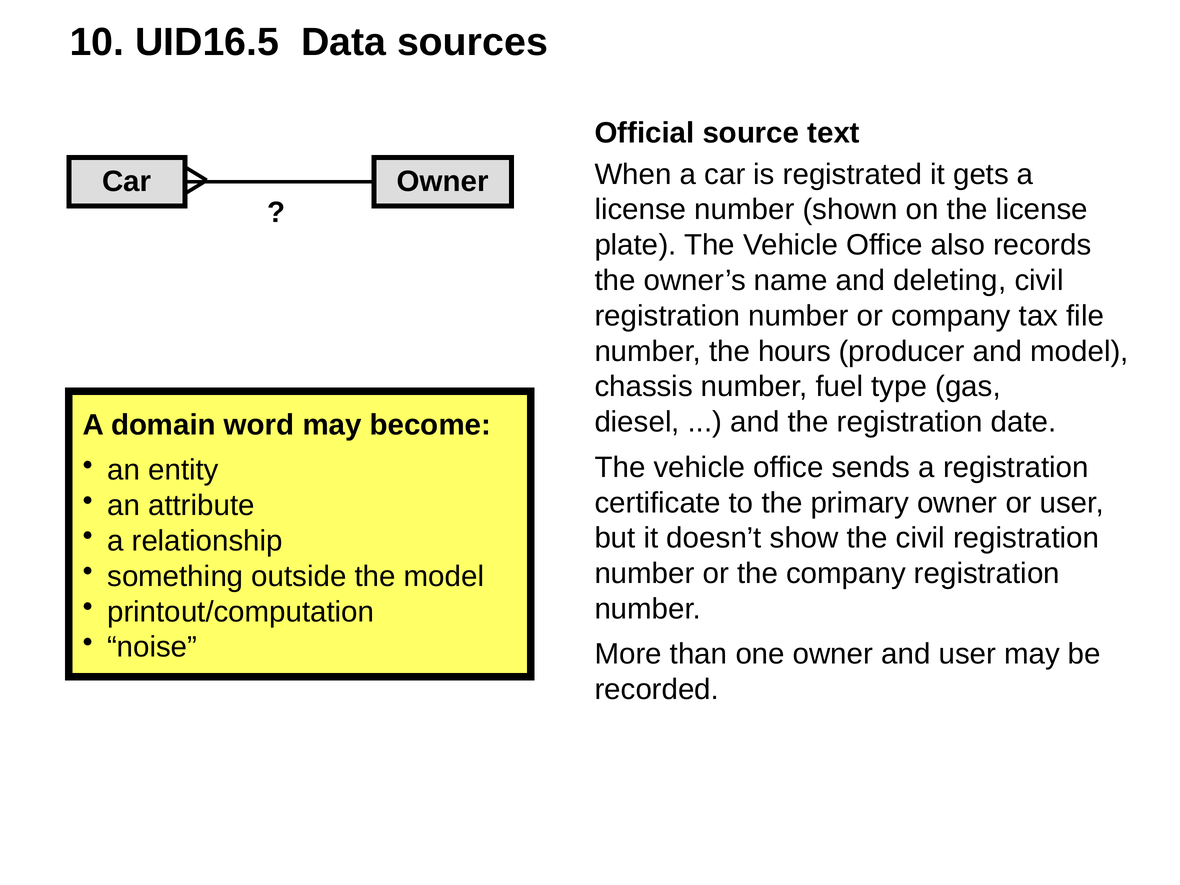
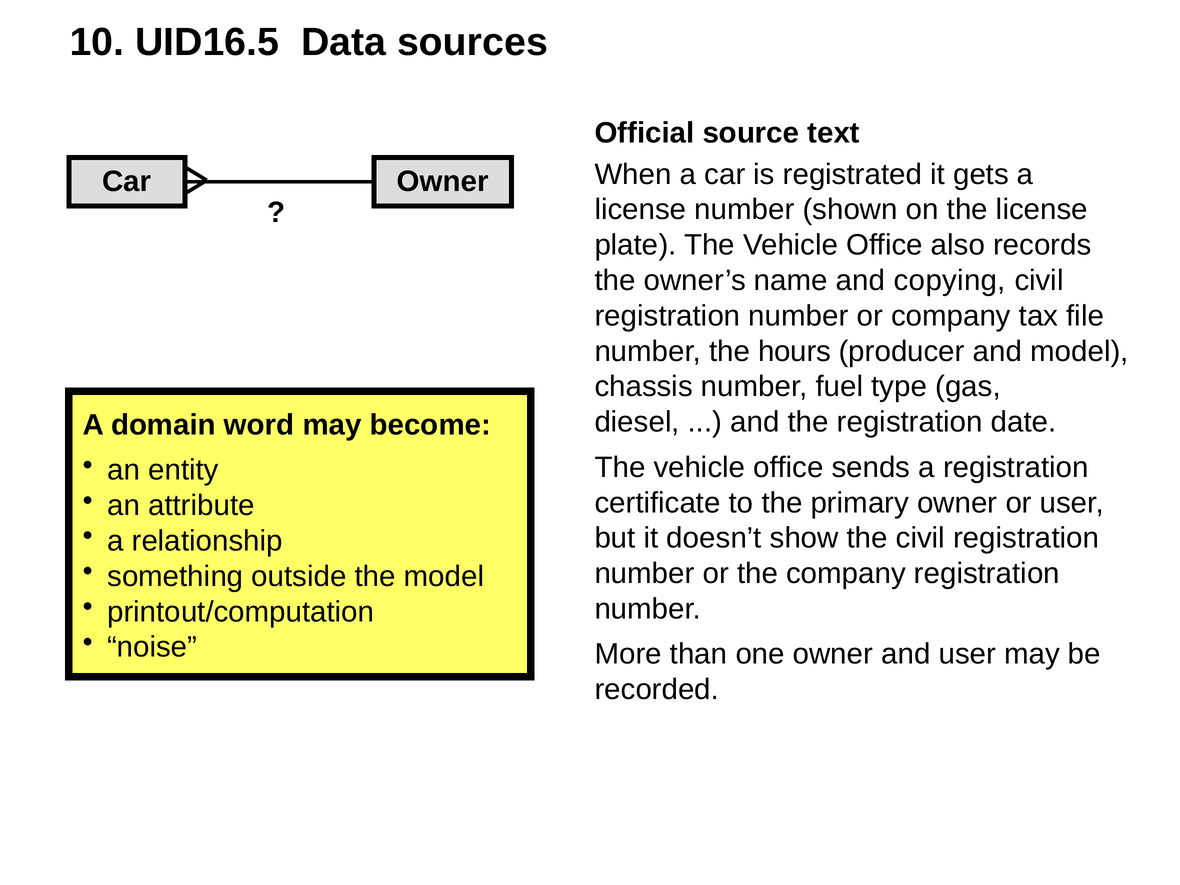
deleting: deleting -> copying (950, 281)
